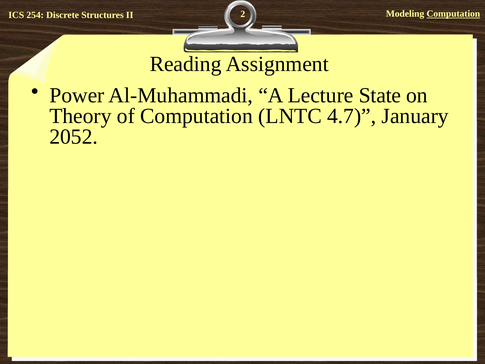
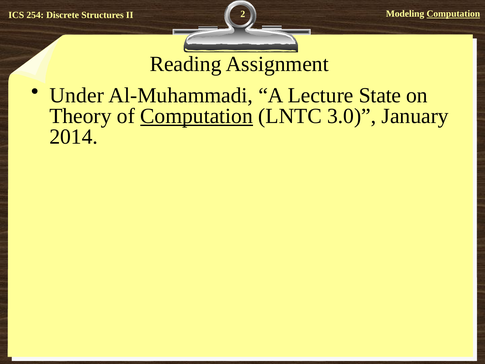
Power: Power -> Under (77, 95)
Computation underline: none -> present (197, 116)
4.7: 4.7 -> 3.0 (352, 116)
2052: 2052 -> 2014 (74, 137)
